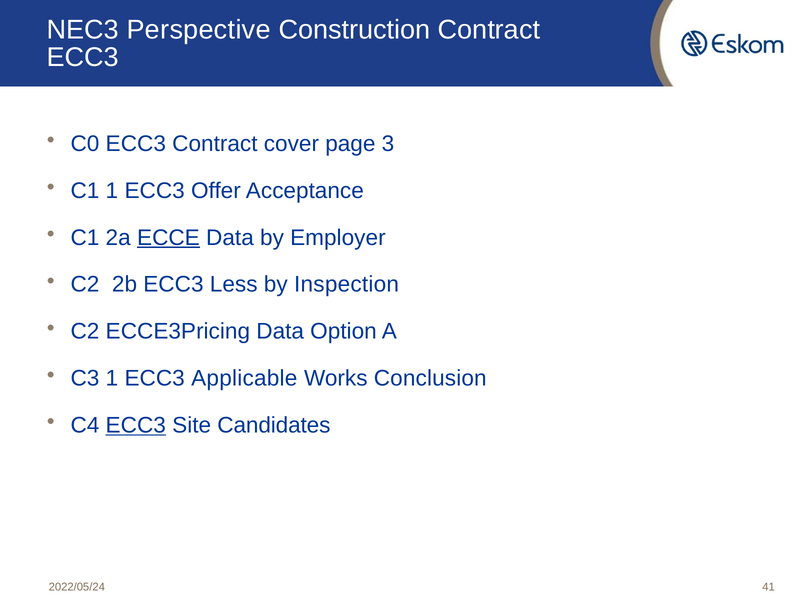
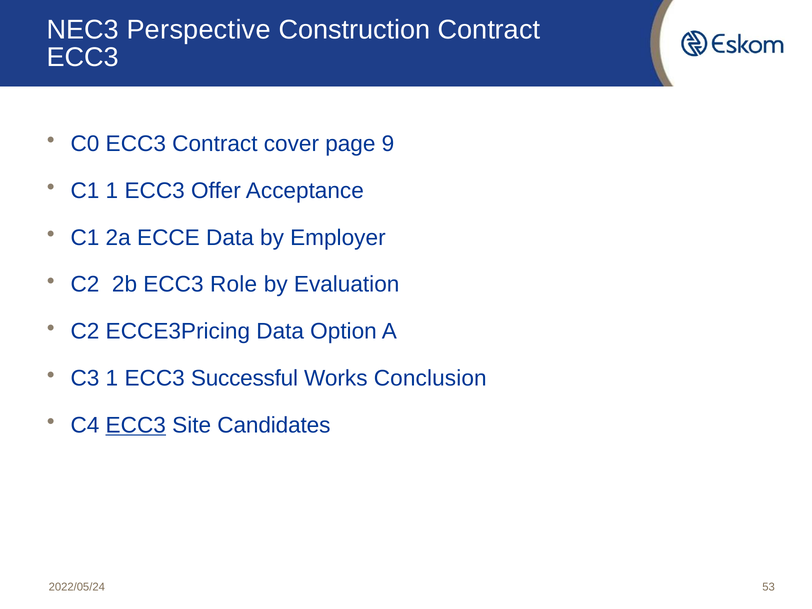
3: 3 -> 9 (388, 144)
ECCE underline: present -> none (168, 238)
Less: Less -> Role (234, 284)
Inspection: Inspection -> Evaluation (347, 284)
Applicable: Applicable -> Successful (245, 378)
41: 41 -> 53 (769, 587)
